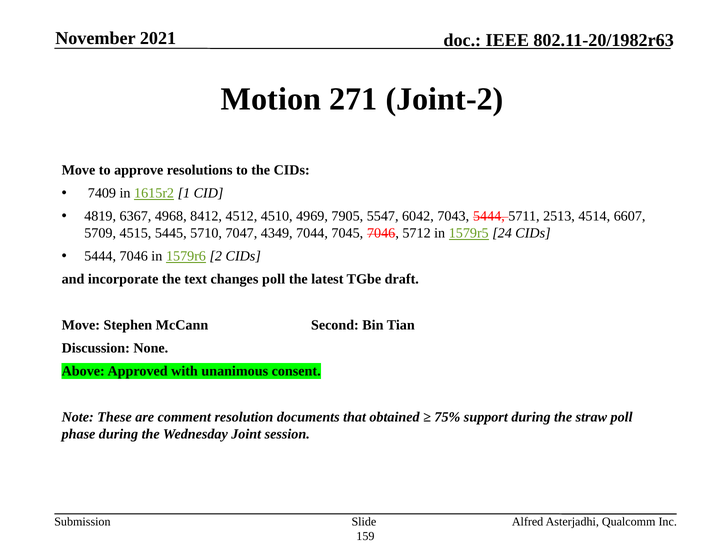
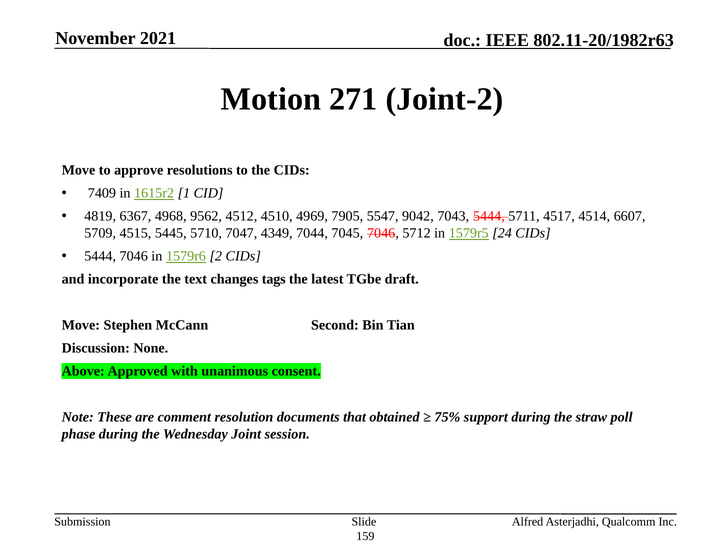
8412: 8412 -> 9562 (206, 216)
6042: 6042 -> 9042 (418, 216)
2513: 2513 -> 4517 (559, 216)
changes poll: poll -> tags (274, 279)
